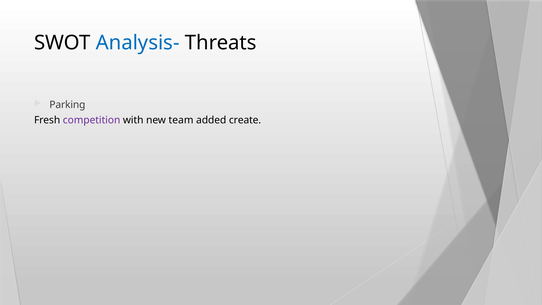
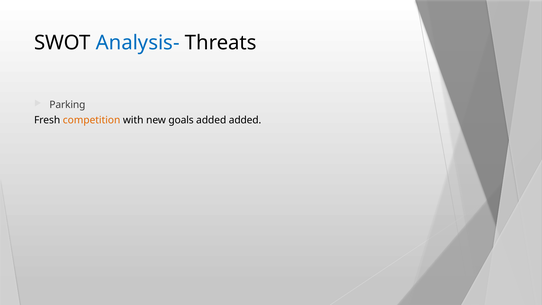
competition colour: purple -> orange (92, 120)
team: team -> goals (181, 120)
added create: create -> added (245, 120)
